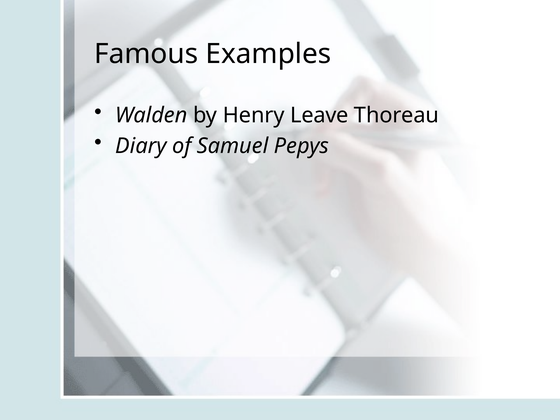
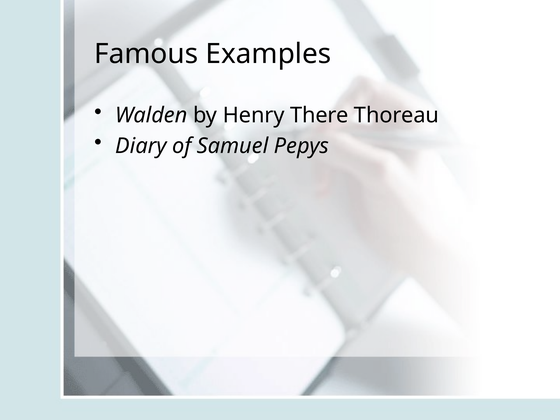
Leave: Leave -> There (319, 115)
